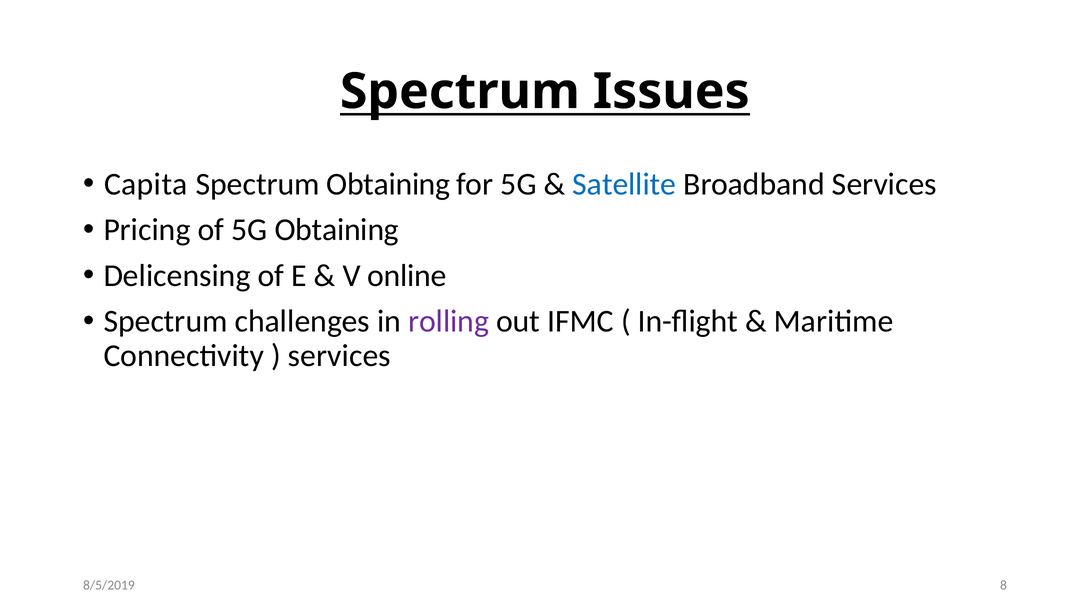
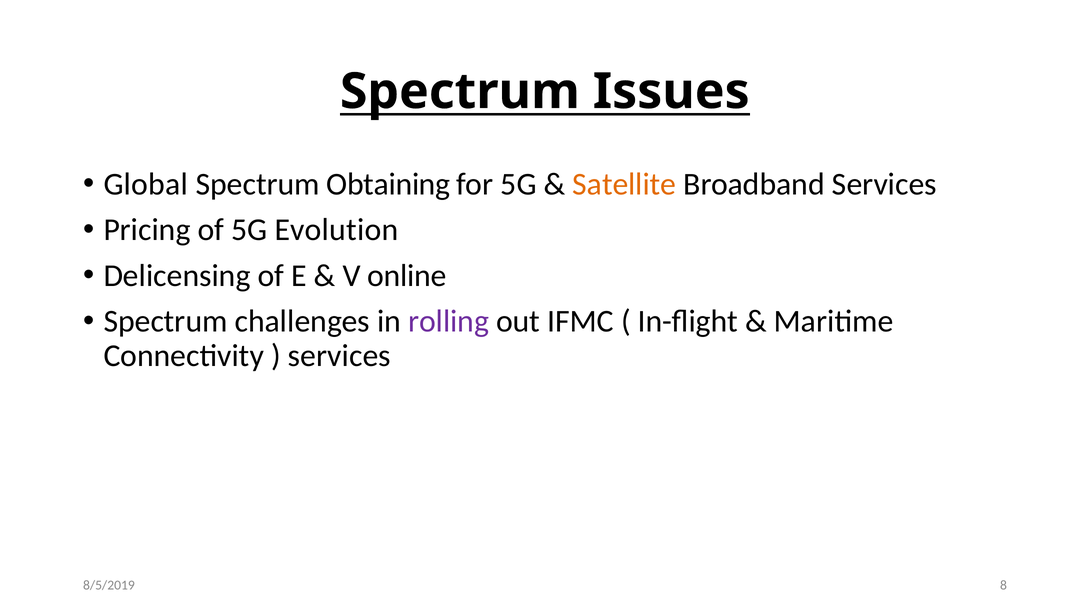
Capita: Capita -> Global (146, 184)
Satellite colour: blue -> orange (624, 184)
5G Obtaining: Obtaining -> Evolution (336, 230)
